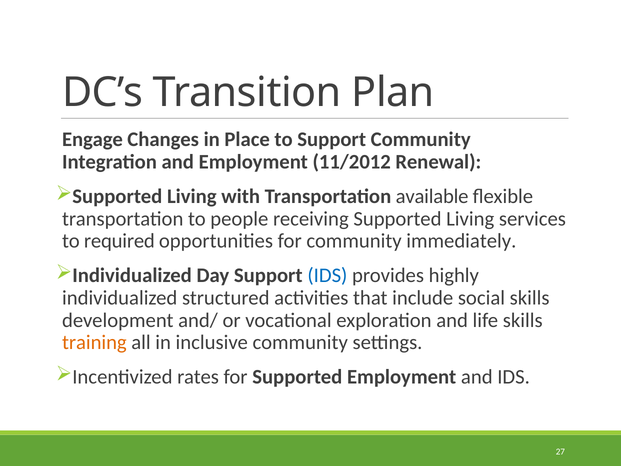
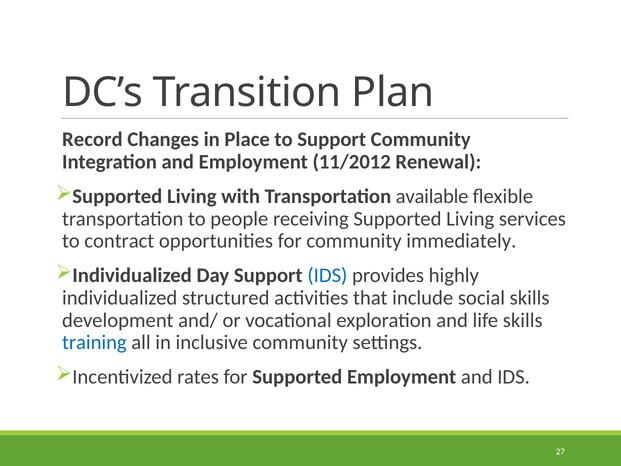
Engage: Engage -> Record (92, 140)
required: required -> contract (119, 241)
training colour: orange -> blue (94, 342)
